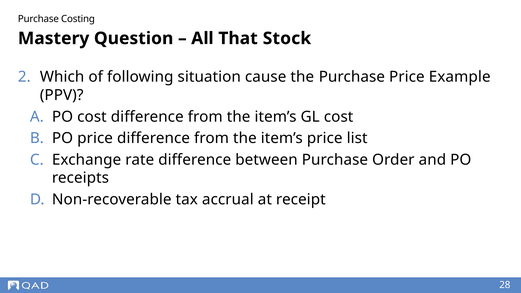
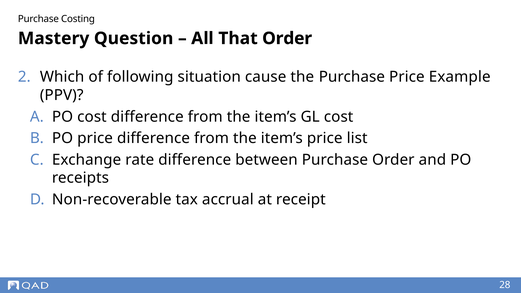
That Stock: Stock -> Order (287, 38)
